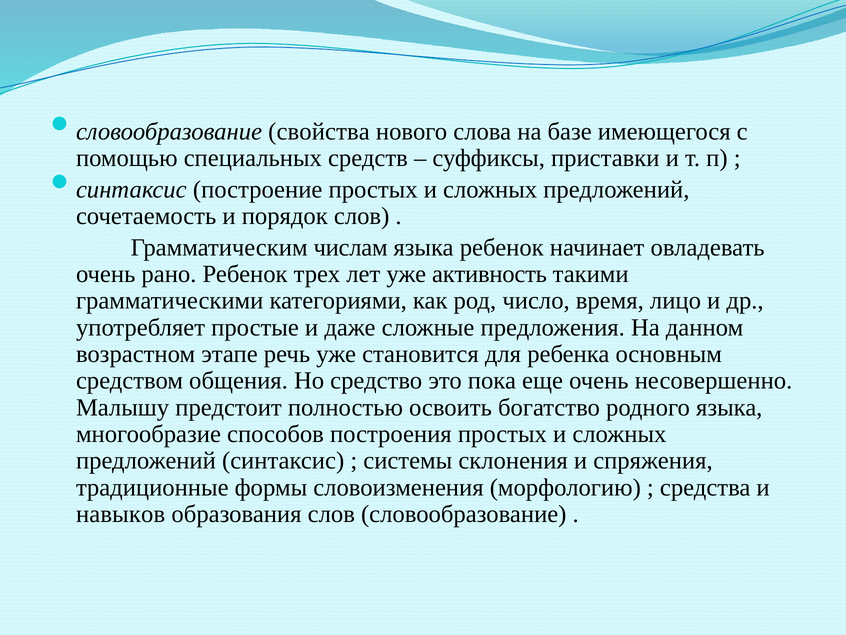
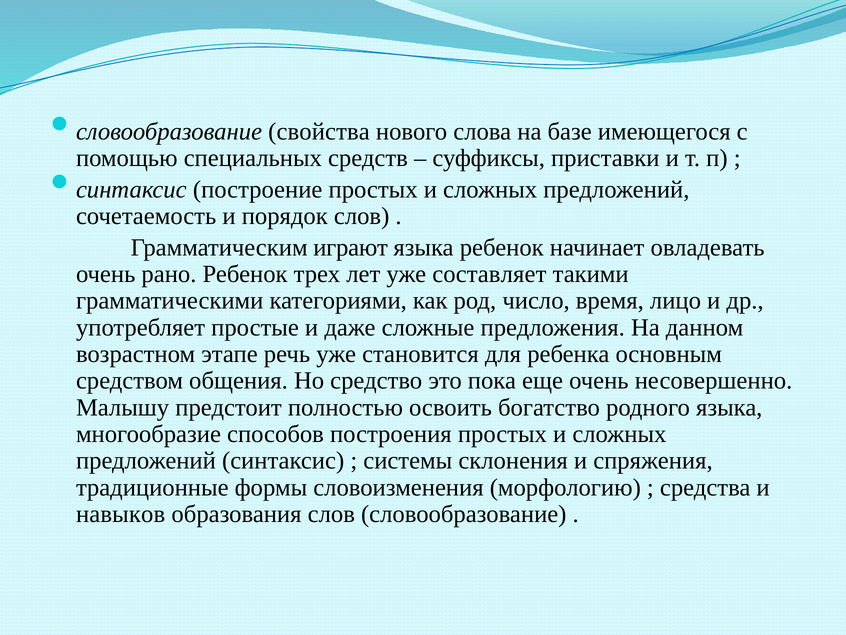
числам: числам -> играют (351, 247)
активность: активность -> составляет (489, 274)
